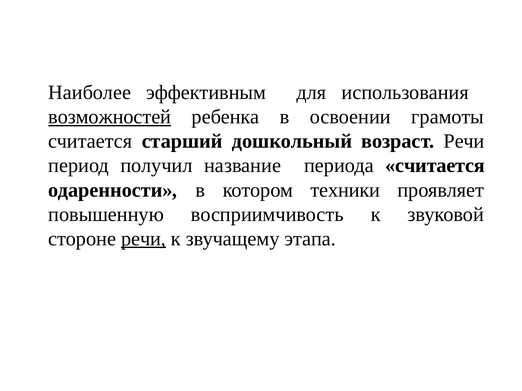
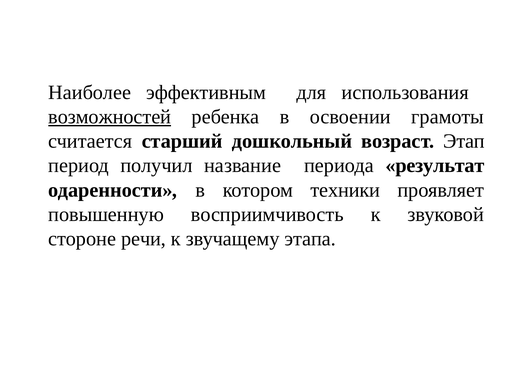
возраст Речи: Речи -> Этап (464, 141)
периода считается: считается -> результат (435, 166)
речи underline: present -> none (144, 239)
